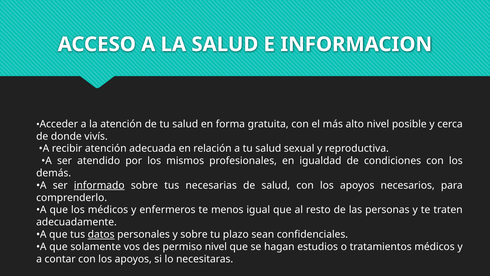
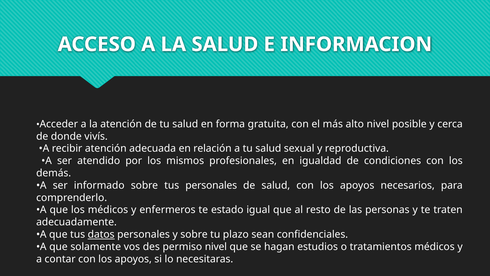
informado underline: present -> none (99, 185)
tus necesarias: necesarias -> personales (211, 185)
menos: menos -> estado (227, 210)
